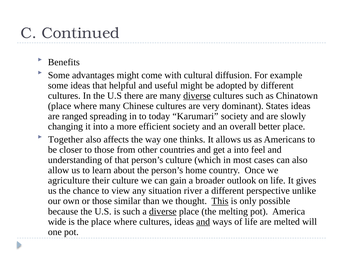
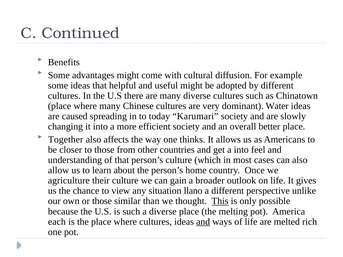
diverse underline: present -> none (197, 96)
States: States -> Water (277, 106)
ranged: ranged -> caused (75, 116)
river: river -> llano (193, 191)
diverse underline: present -> none (163, 212)
wide: wide -> each (57, 222)
will: will -> rich (310, 222)
